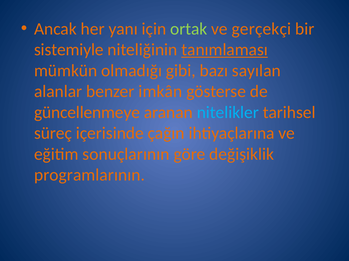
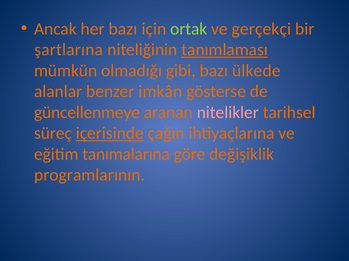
her yanı: yanı -> bazı (123, 29)
sistemiyle: sistemiyle -> şartlarına (69, 50)
sayılan: sayılan -> ülkede (256, 71)
nitelikler colour: light blue -> pink (228, 113)
içerisinde underline: none -> present (110, 134)
sonuçlarının: sonuçlarının -> tanımalarına (126, 155)
